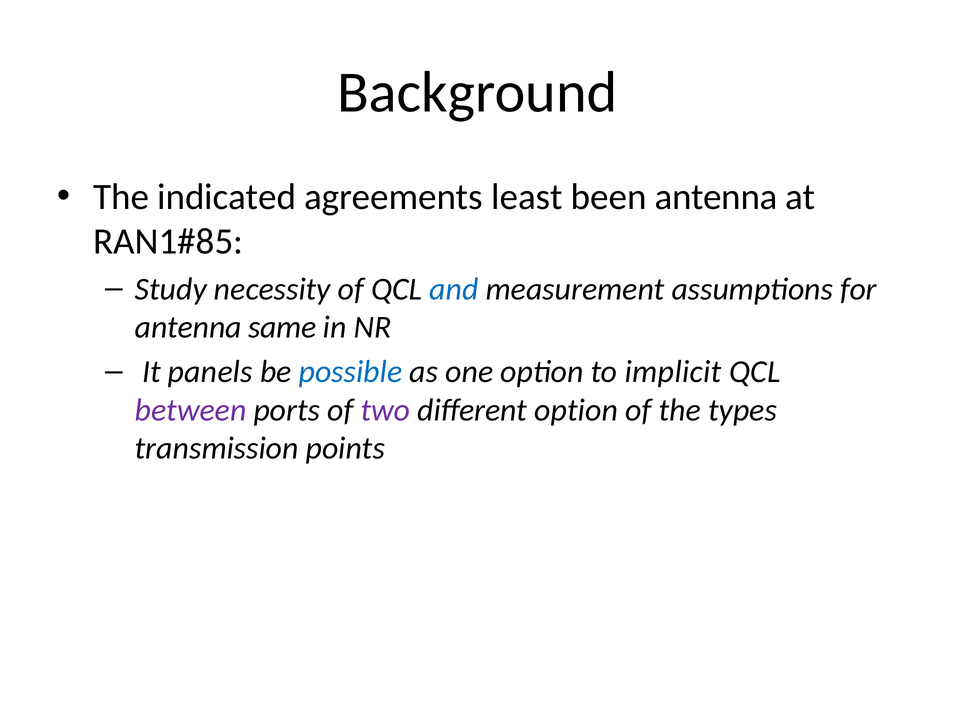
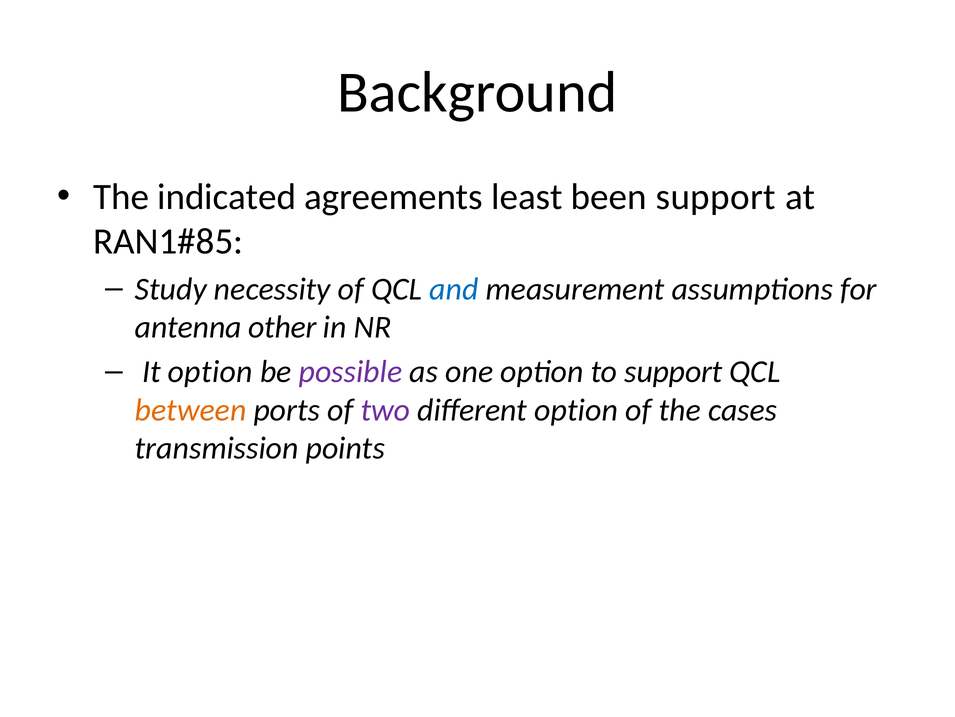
been antenna: antenna -> support (716, 197)
same: same -> other (282, 327)
It panels: panels -> option (210, 372)
possible colour: blue -> purple (351, 372)
to implicit: implicit -> support (673, 372)
between colour: purple -> orange (191, 410)
types: types -> cases (743, 410)
